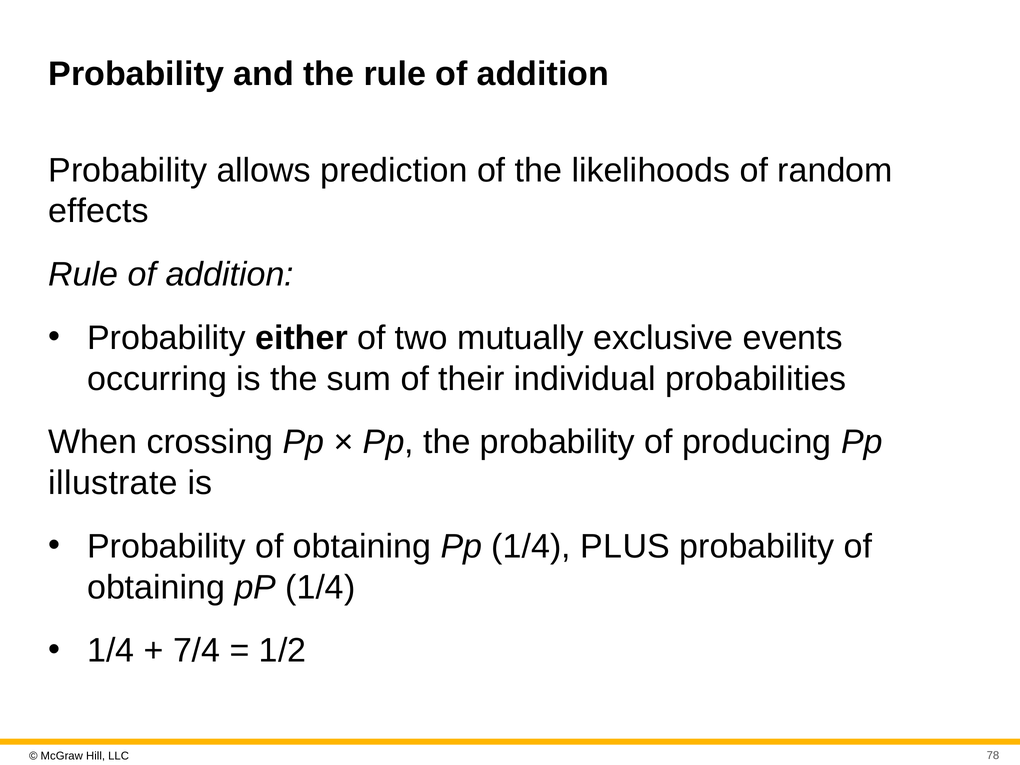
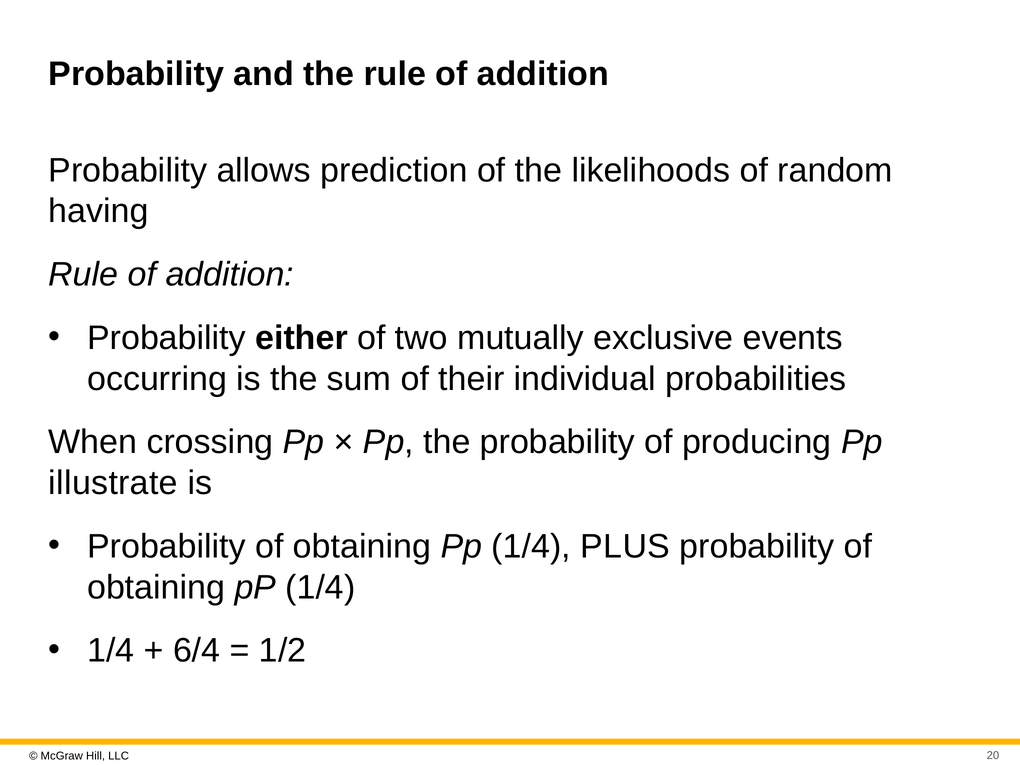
effects: effects -> having (99, 211)
7/4: 7/4 -> 6/4 (197, 651)
78: 78 -> 20 (993, 755)
